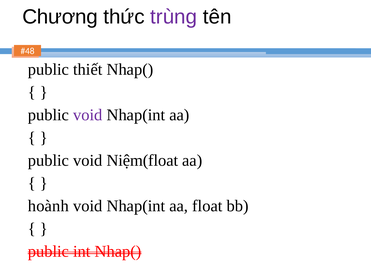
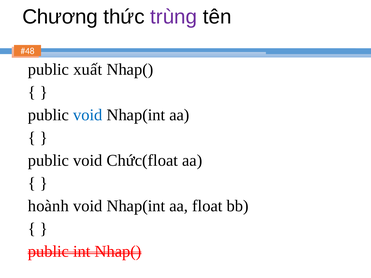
thiết: thiết -> xuất (88, 69)
void colour: purple -> blue (88, 115)
Niệm(float: Niệm(float -> Chức(float (142, 161)
